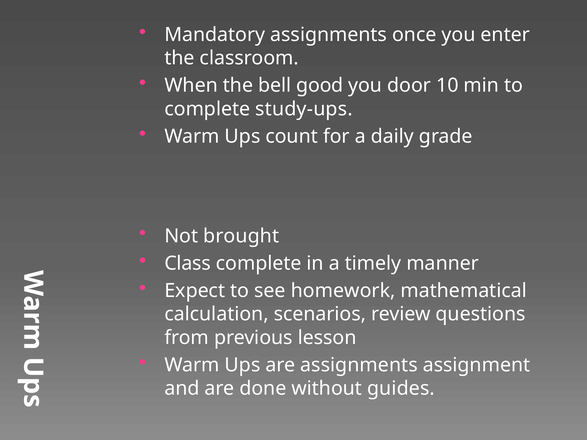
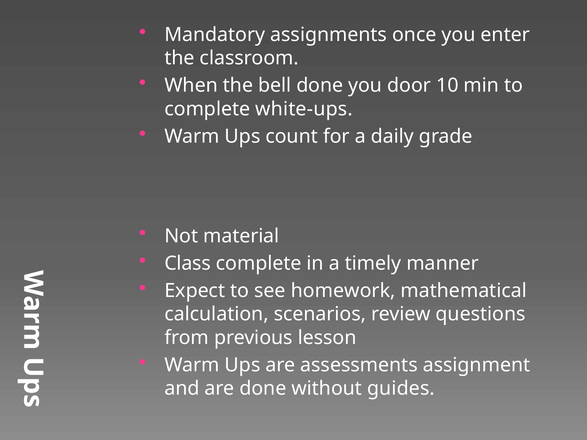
bell good: good -> done (320, 86)
study-ups: study-ups -> white-ups (304, 109)
brought: brought -> material (241, 236)
are assignments: assignments -> assessments (359, 365)
